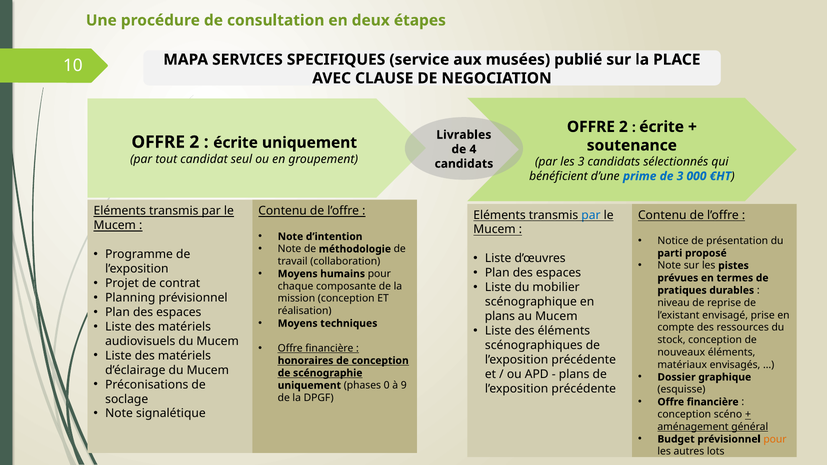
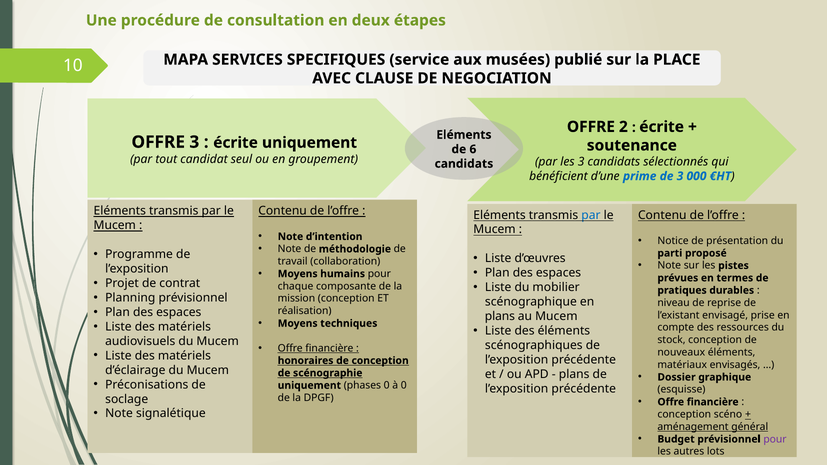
Livrables: Livrables -> Eléments (464, 135)
2: 2 -> 3 (194, 142)
4: 4 -> 6 (473, 149)
à 9: 9 -> 0 (404, 386)
pour colour: orange -> purple (775, 439)
